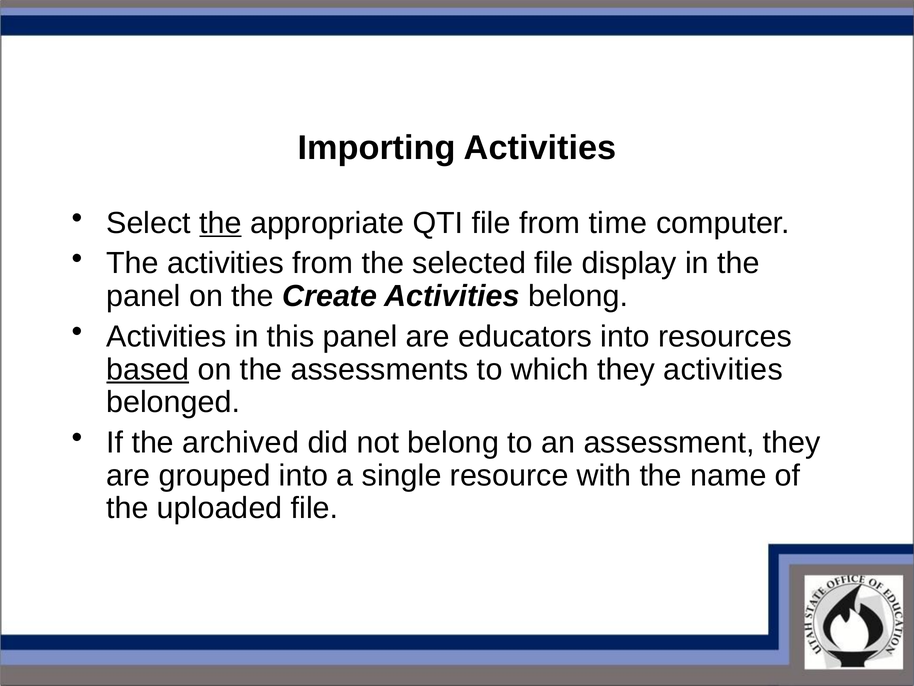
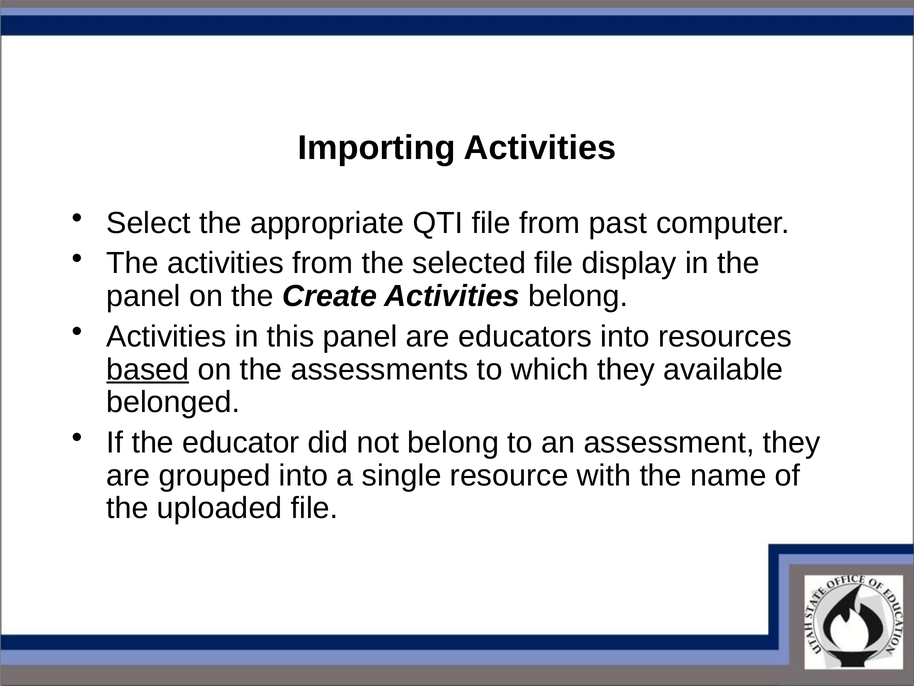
the underline: present -> none (220, 223)
time: time -> past (618, 223)
they activities: activities -> available (723, 369)
archived: archived -> educator (241, 442)
